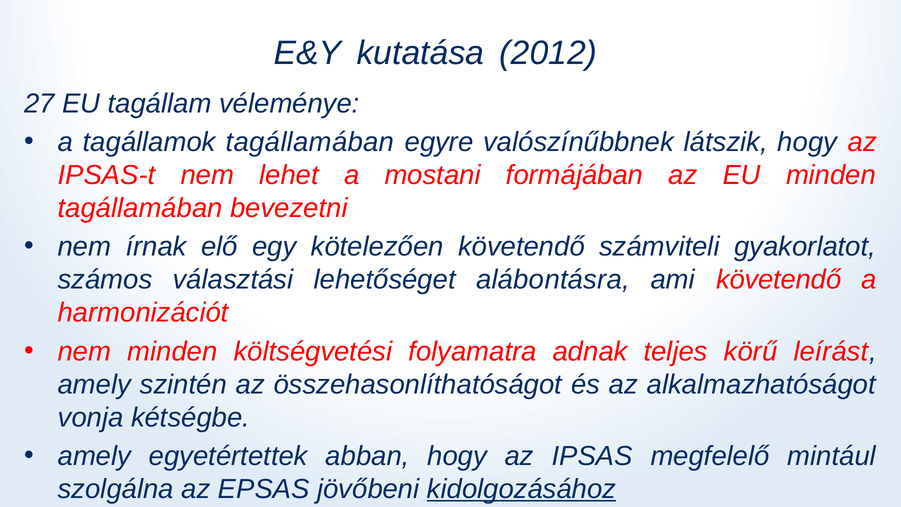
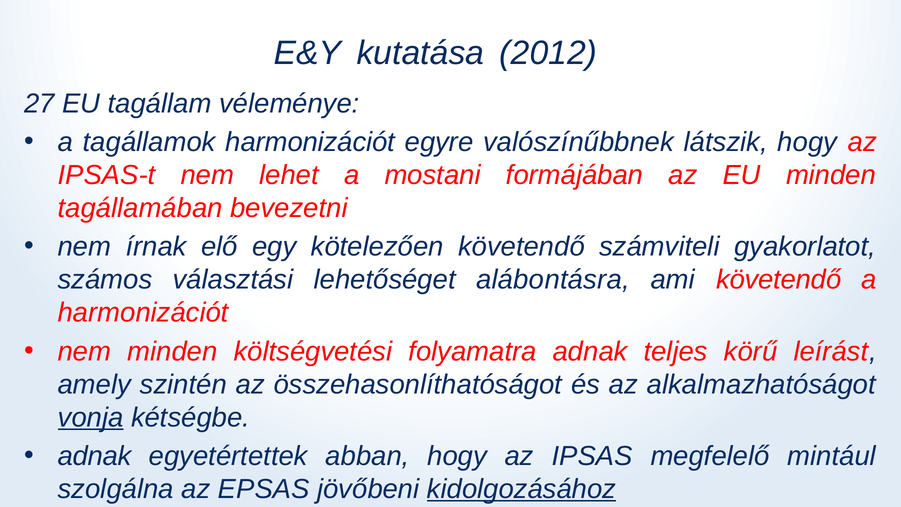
tagállamok tagállamában: tagállamában -> harmonizációt (310, 142)
vonja underline: none -> present (91, 417)
amely: amely -> adnak (95, 456)
